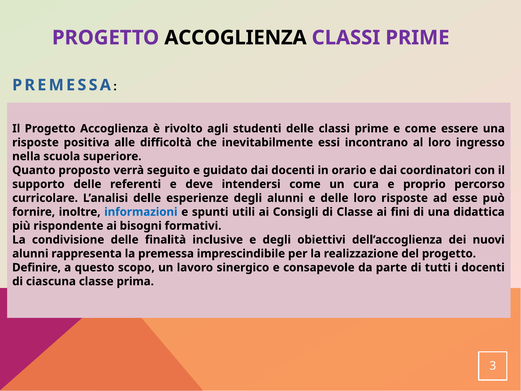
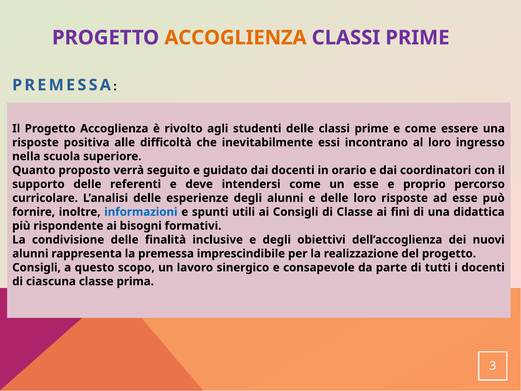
ACCOGLIENZA colour: black -> orange (235, 38)
un cura: cura -> esse (366, 184)
Definire: Definire -> Consigli (36, 267)
